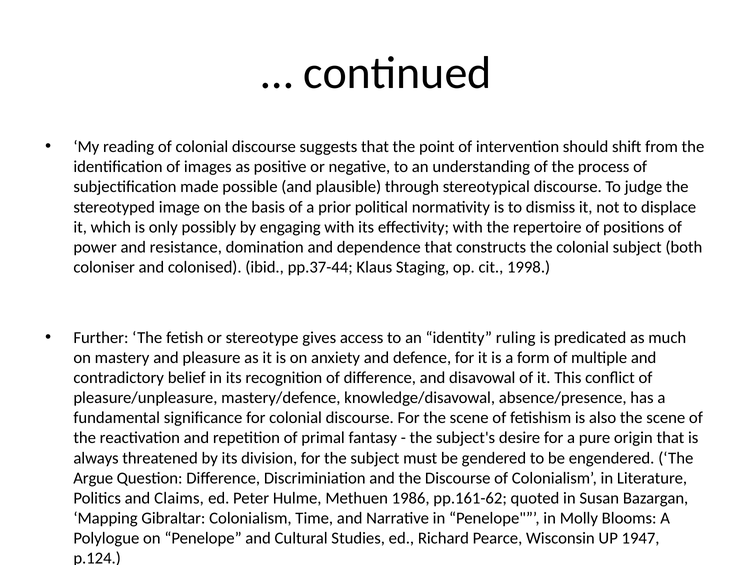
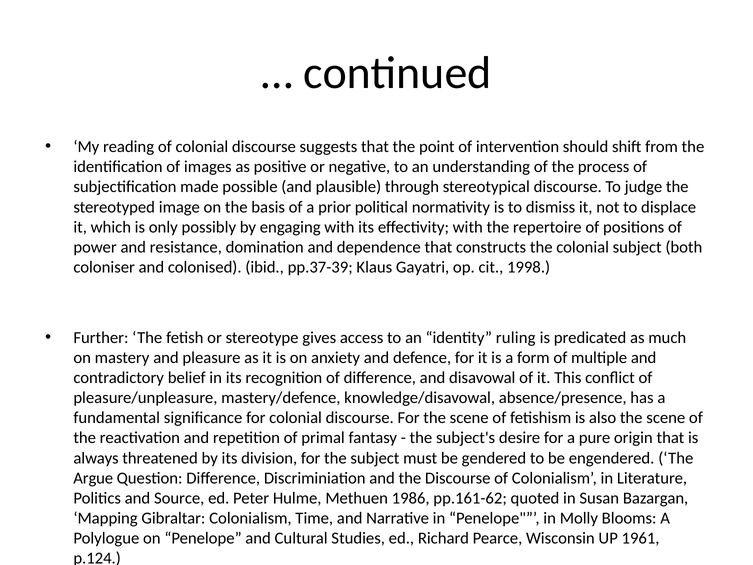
pp.37-44: pp.37-44 -> pp.37-39 (320, 267)
Staging: Staging -> Gayatri (423, 267)
Claims: Claims -> Source (179, 498)
1947: 1947 -> 1961 (641, 538)
